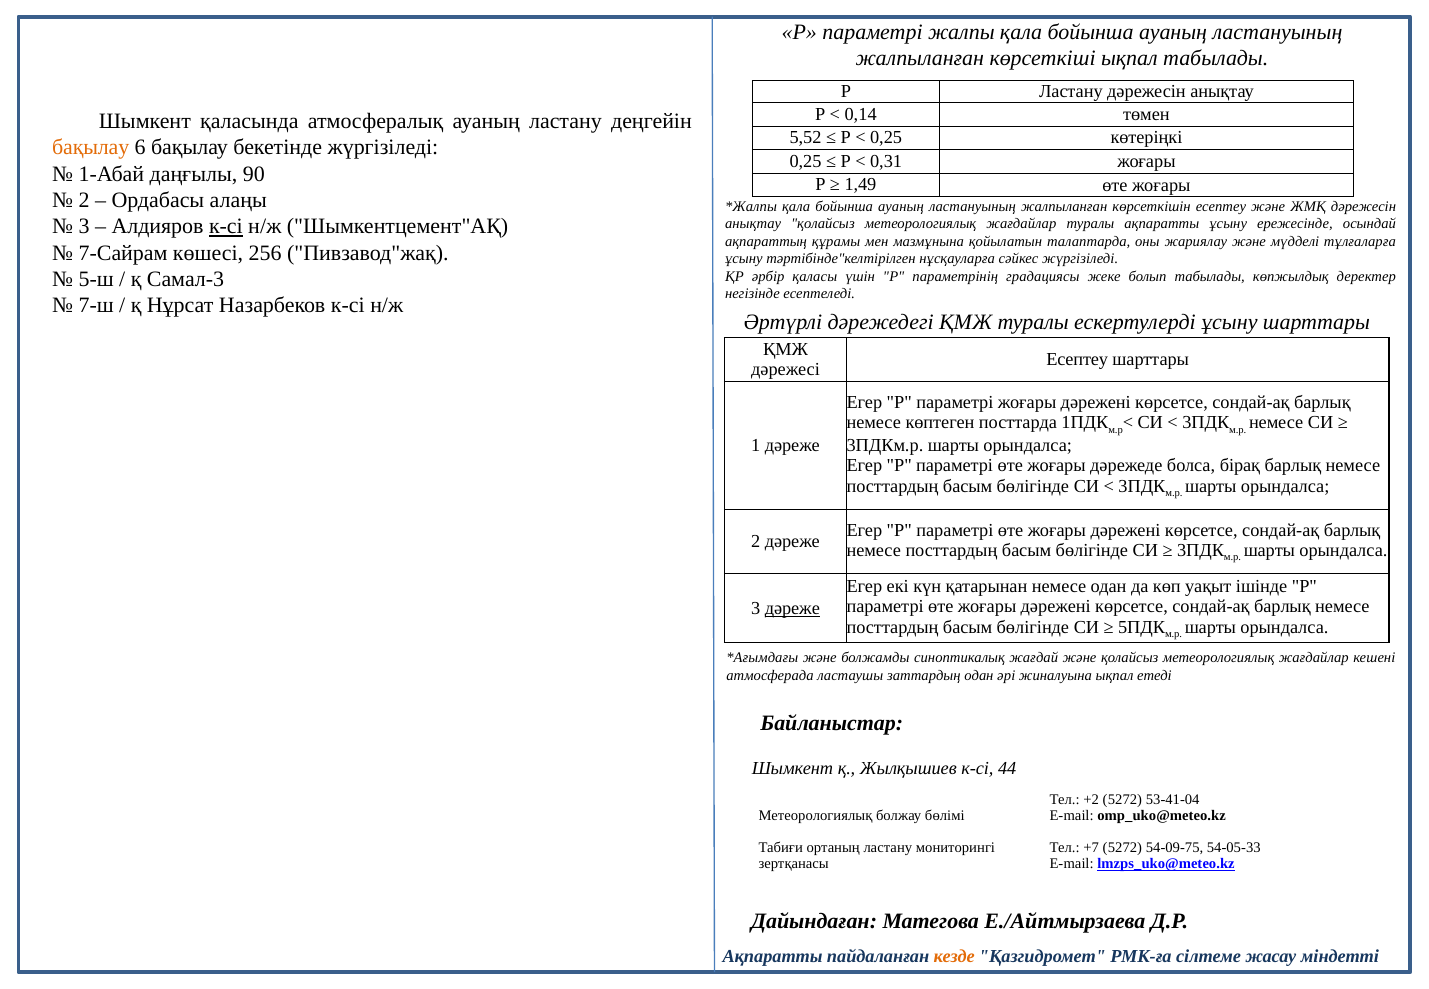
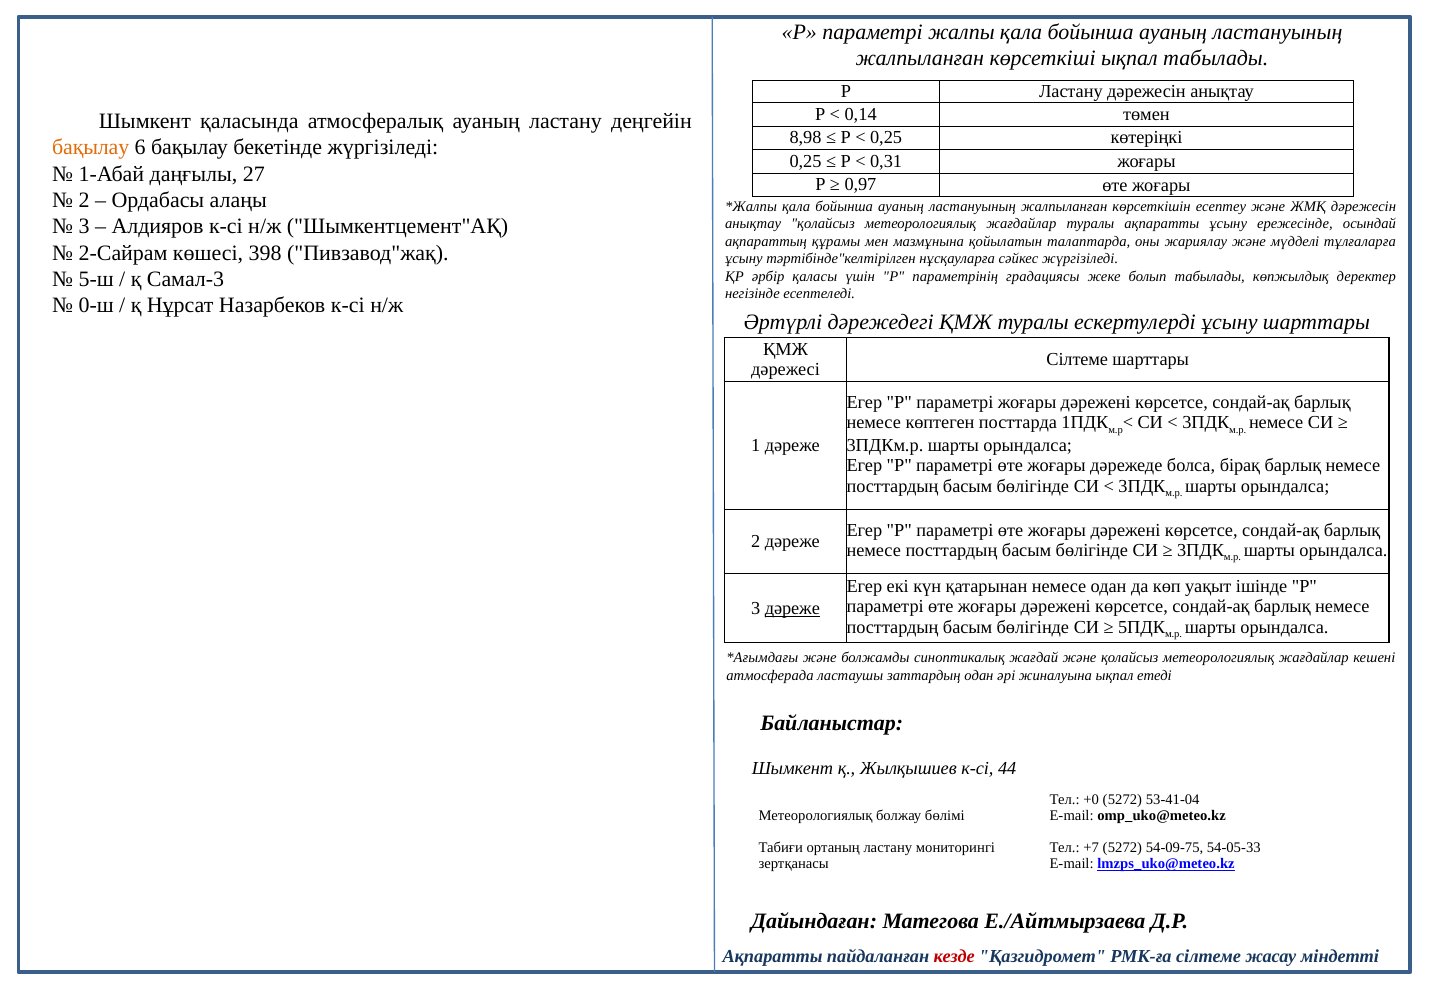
5,52: 5,52 -> 8,98 (806, 138)
90: 90 -> 27 (254, 174)
1,49: 1,49 -> 0,97 (860, 185)
к-сі underline: present -> none (226, 227)
7-Сайрам: 7-Сайрам -> 2-Сайрам (123, 253)
256: 256 -> 398 (265, 253)
7-ш: 7-ш -> 0-ш (96, 306)
Есептеу: Есептеу -> Сілтеме (1077, 360)
+2: +2 -> +0 (1091, 800)
кезде colour: orange -> red (954, 957)
